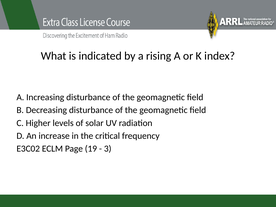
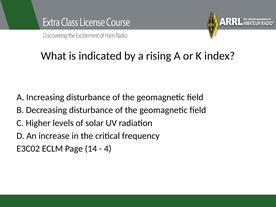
19: 19 -> 14 (91, 149)
3: 3 -> 4 (108, 149)
